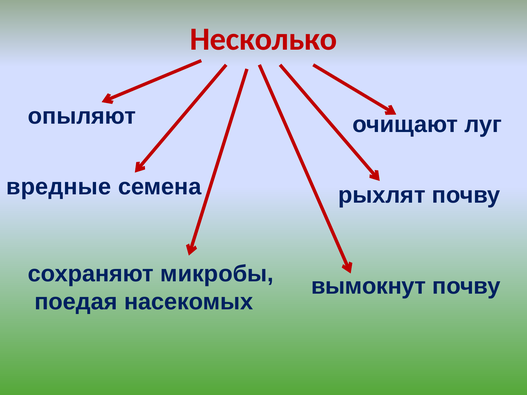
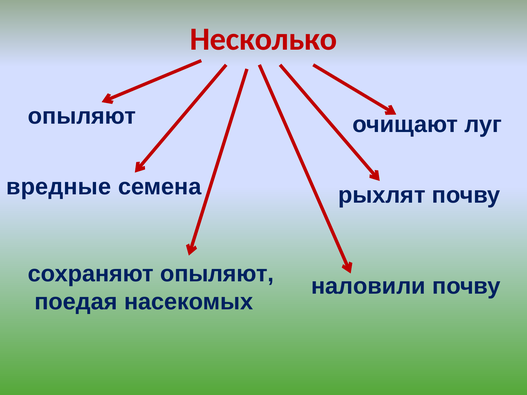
сохраняют микробы: микробы -> опыляют (217, 274)
вымокнут: вымокнут -> наловили (368, 286)
